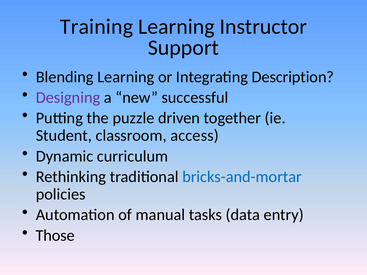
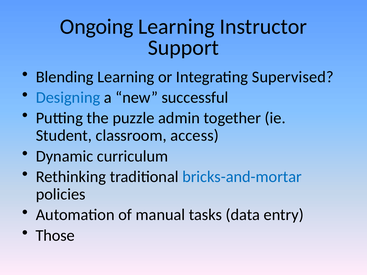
Training: Training -> Ongoing (97, 27)
Description: Description -> Supervised (293, 77)
Designing colour: purple -> blue (68, 98)
driven: driven -> admin (179, 118)
